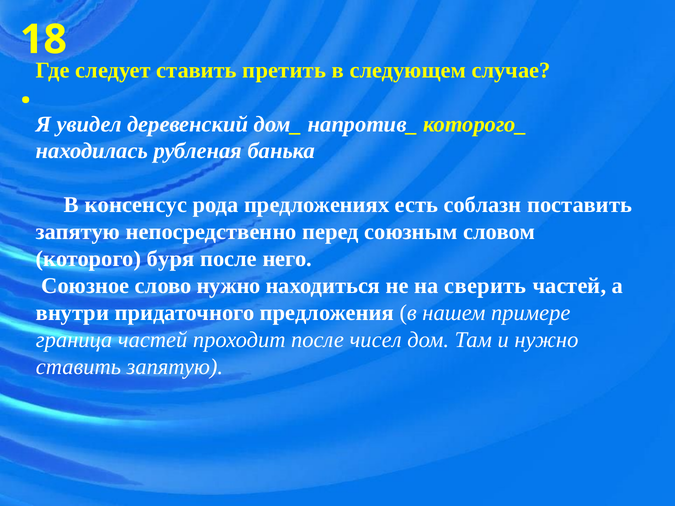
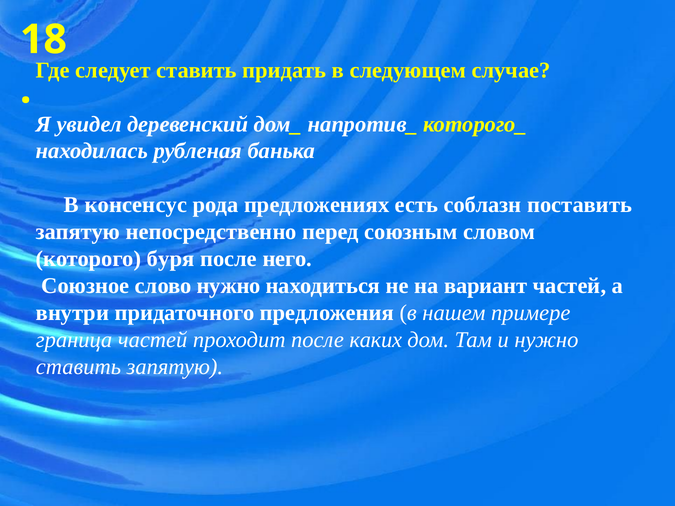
претить: претить -> придать (284, 70)
сверить: сверить -> вариант (486, 286)
чисел: чисел -> каких (376, 340)
